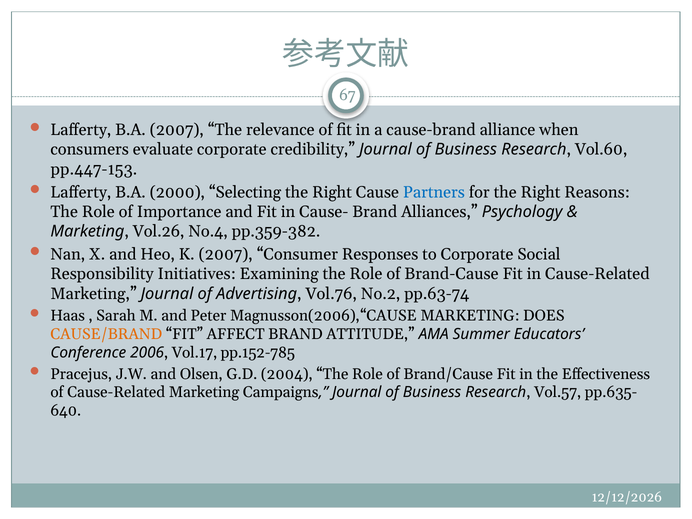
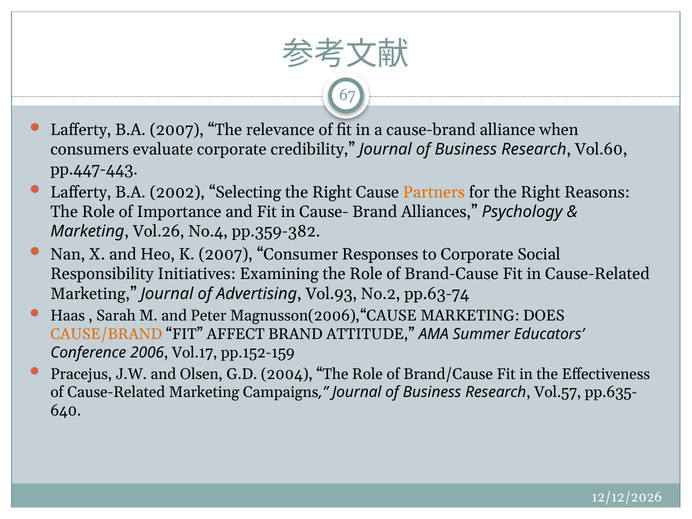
pp.447-153: pp.447-153 -> pp.447-443 (94, 169)
2000: 2000 -> 2002 (177, 192)
Partners colour: blue -> orange (434, 192)
Vol.76: Vol.76 -> Vol.93 (331, 294)
pp.152-785: pp.152-785 -> pp.152-159 (258, 352)
